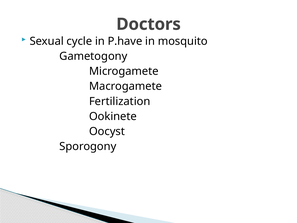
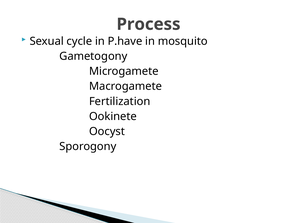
Doctors: Doctors -> Process (148, 24)
